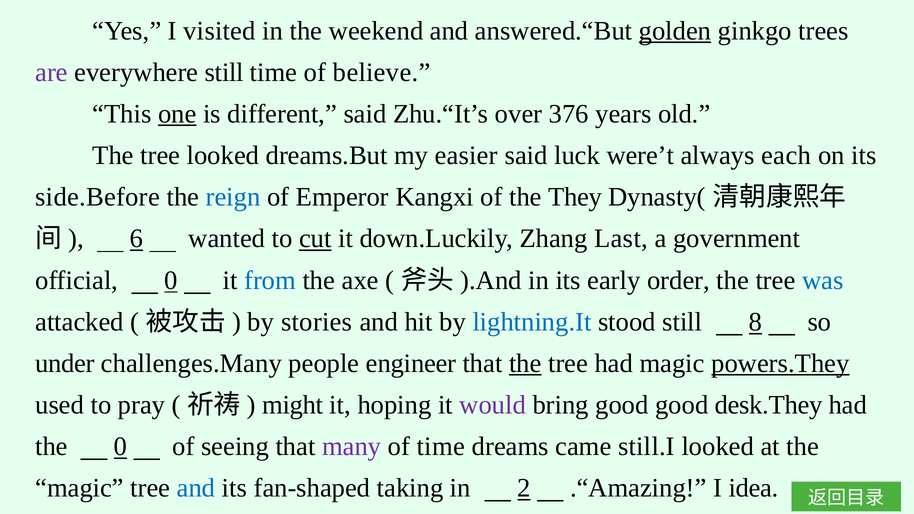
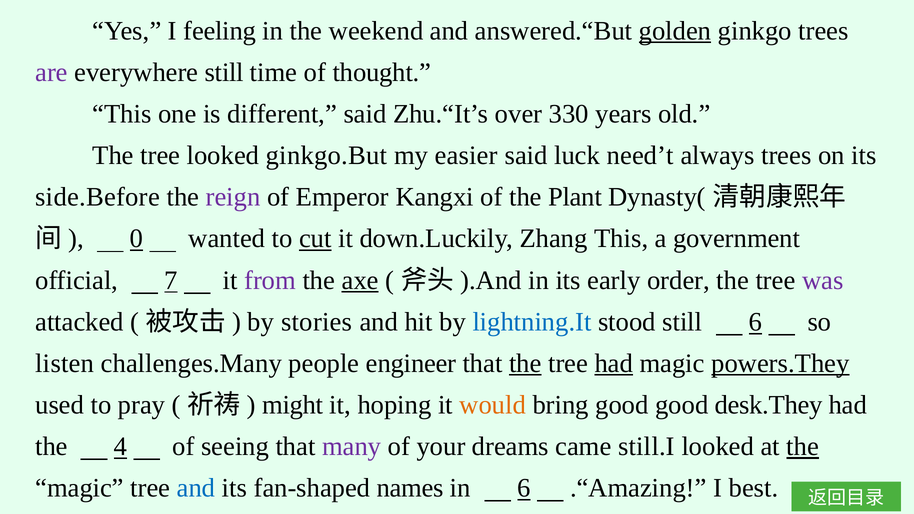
visited: visited -> feeling (220, 31)
believe: believe -> thought (382, 72)
one underline: present -> none (177, 114)
376: 376 -> 330 (569, 114)
dreams.But: dreams.But -> ginkgo.But (326, 156)
were’t: were’t -> need’t (640, 156)
always each: each -> trees (786, 156)
reign colour: blue -> purple (233, 197)
They: They -> Plant (575, 197)
6: 6 -> 0 (137, 239)
Zhang Last: Last -> This (621, 239)
official 0: 0 -> 7 (171, 280)
from colour: blue -> purple (270, 280)
axe underline: none -> present (360, 280)
was colour: blue -> purple (823, 280)
still 8: 8 -> 6 (756, 322)
under: under -> listen (65, 363)
had underline: none -> present (614, 363)
would colour: purple -> orange (493, 405)
the 0: 0 -> 4 (120, 447)
of time: time -> your (441, 447)
the underline: none -> present (803, 447)
taking: taking -> names (410, 488)
in 2: 2 -> 6 (524, 488)
idea: idea -> best (753, 488)
